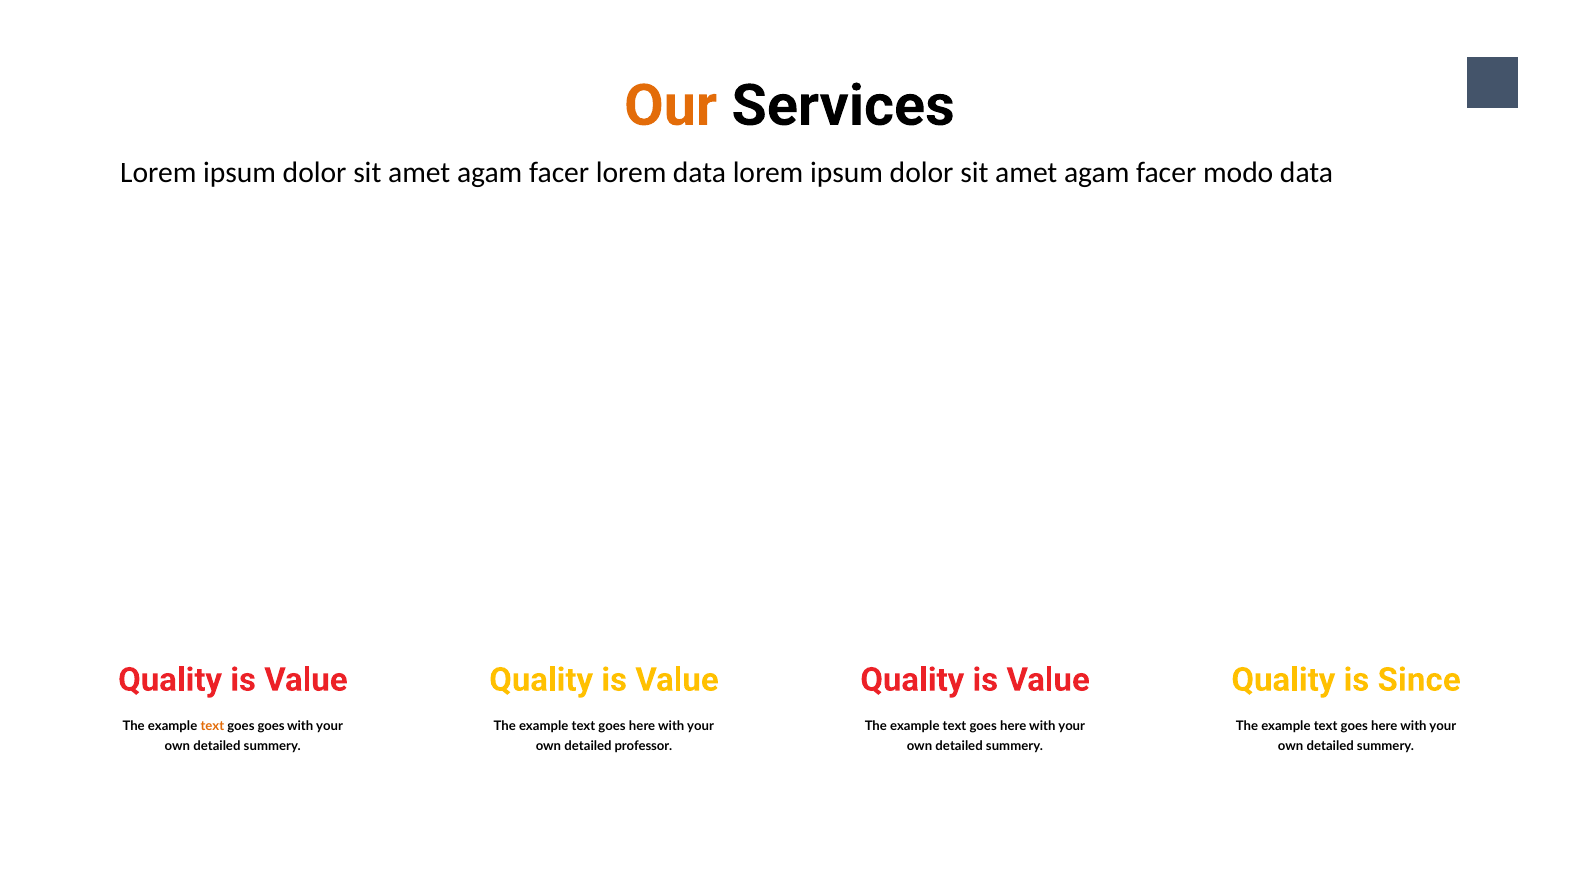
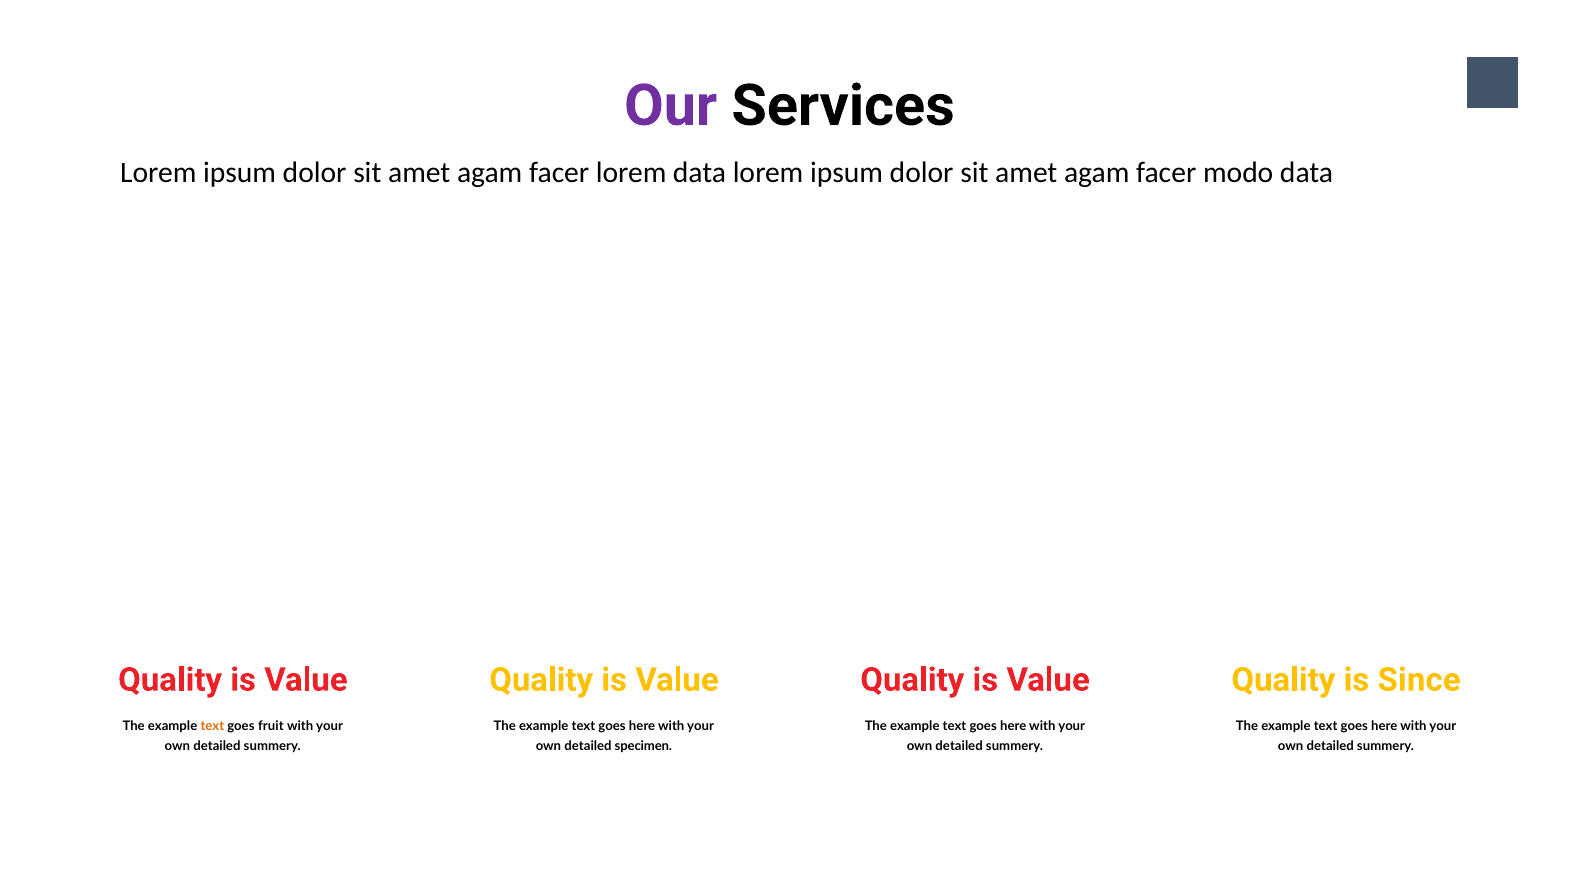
Our colour: orange -> purple (671, 106)
goes goes: goes -> fruit (271, 727)
professor: professor -> specimen (643, 746)
